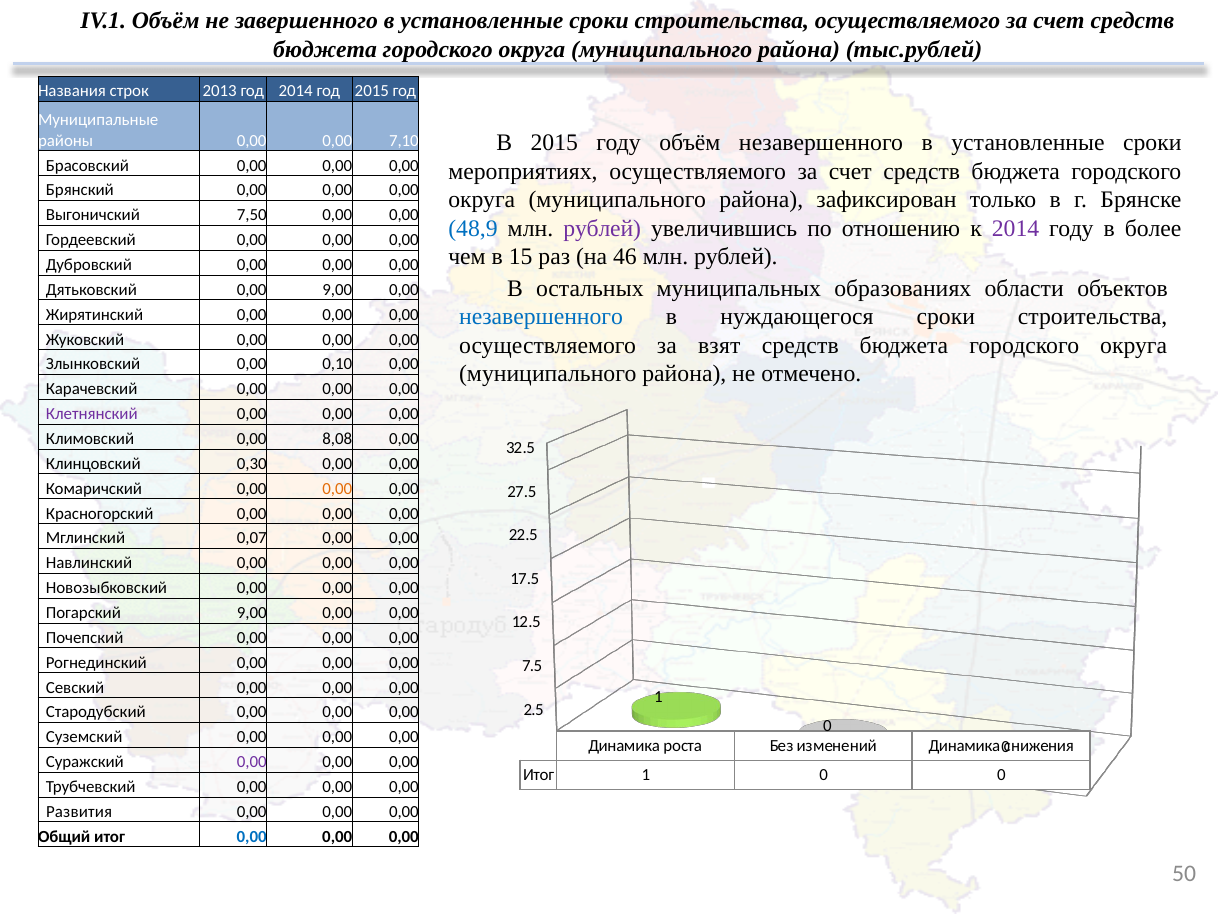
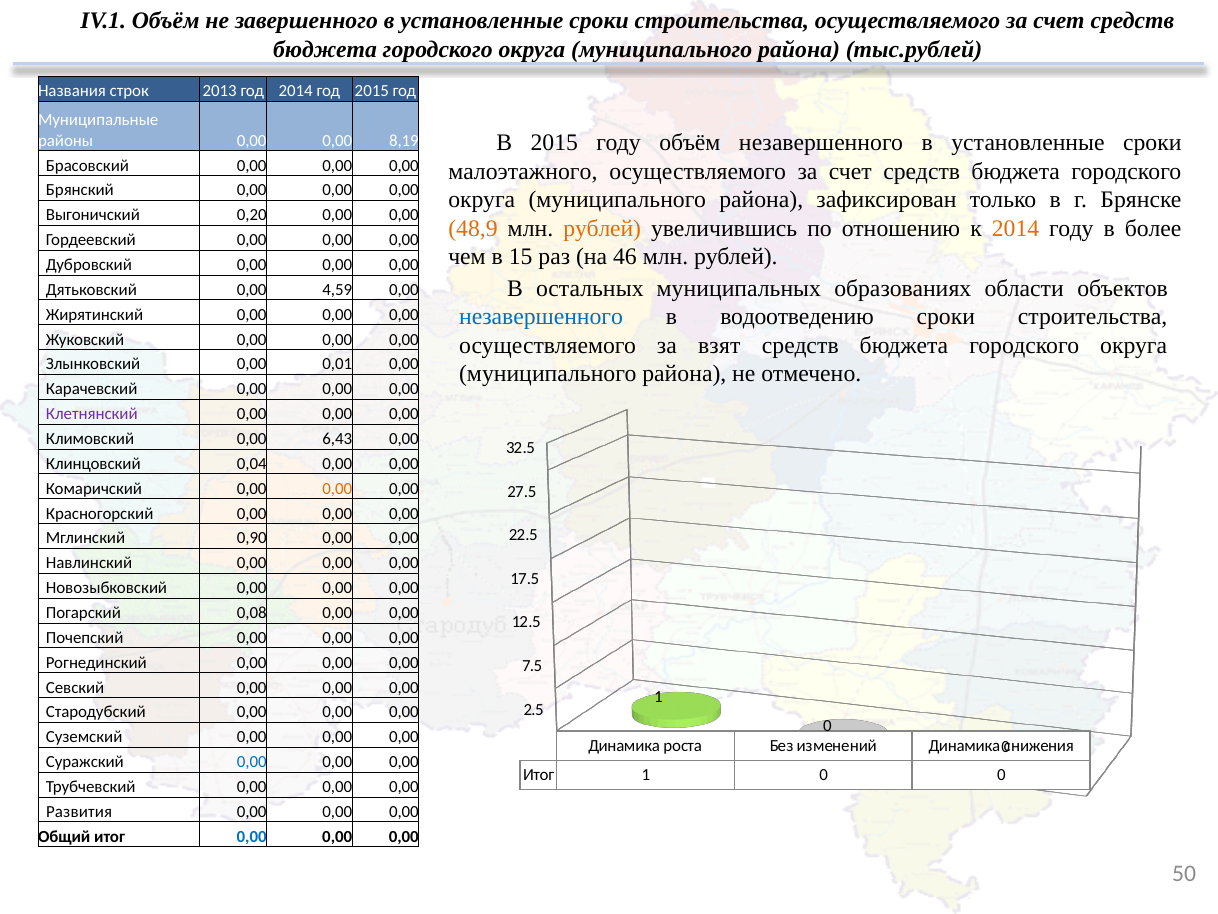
7,10: 7,10 -> 8,19 (404, 141)
мероприятиях: мероприятиях -> малоэтажного (523, 171)
7,50: 7,50 -> 0,20 (252, 215)
48,9 colour: blue -> orange (473, 228)
рублей colour: purple -> orange (602, 228)
2014 colour: purple -> orange (1016, 228)
0,00 9,00: 9,00 -> 4,59 (337, 290)
нуждающегося: нуждающегося -> водоотведению (797, 317)
0,10: 0,10 -> 0,01 (337, 364)
8,08: 8,08 -> 6,43 (337, 439)
0,30: 0,30 -> 0,04 (252, 463)
0,07: 0,07 -> 0,90 (252, 538)
Погарский 9,00: 9,00 -> 0,08 (252, 613)
0,00 colour: purple -> blue (252, 762)
